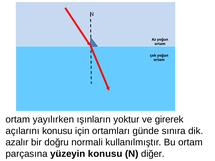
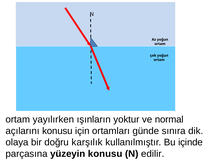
girerek: girerek -> normal (169, 120)
azalır: azalır -> olaya (17, 143)
normali: normali -> karşılık (87, 143)
Bu ortam: ortam -> içinde (191, 143)
diğer: diğer -> edilir (153, 154)
